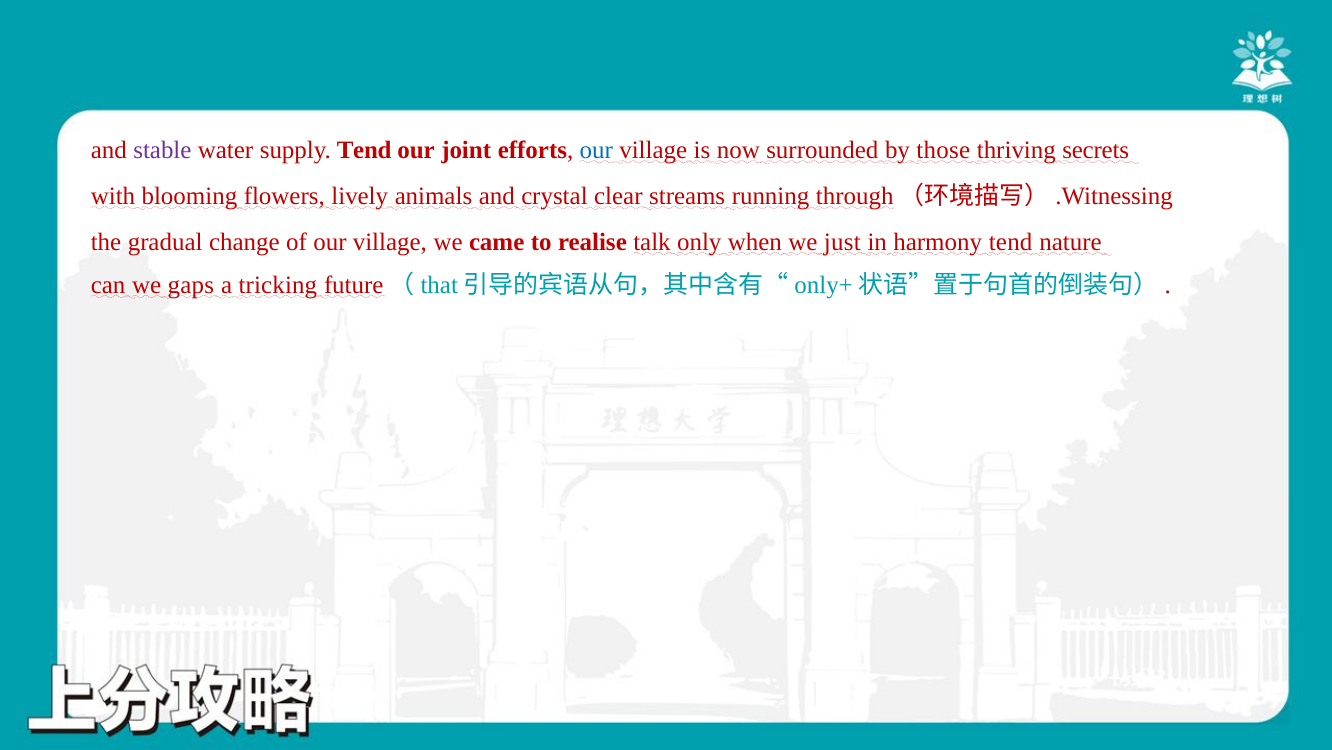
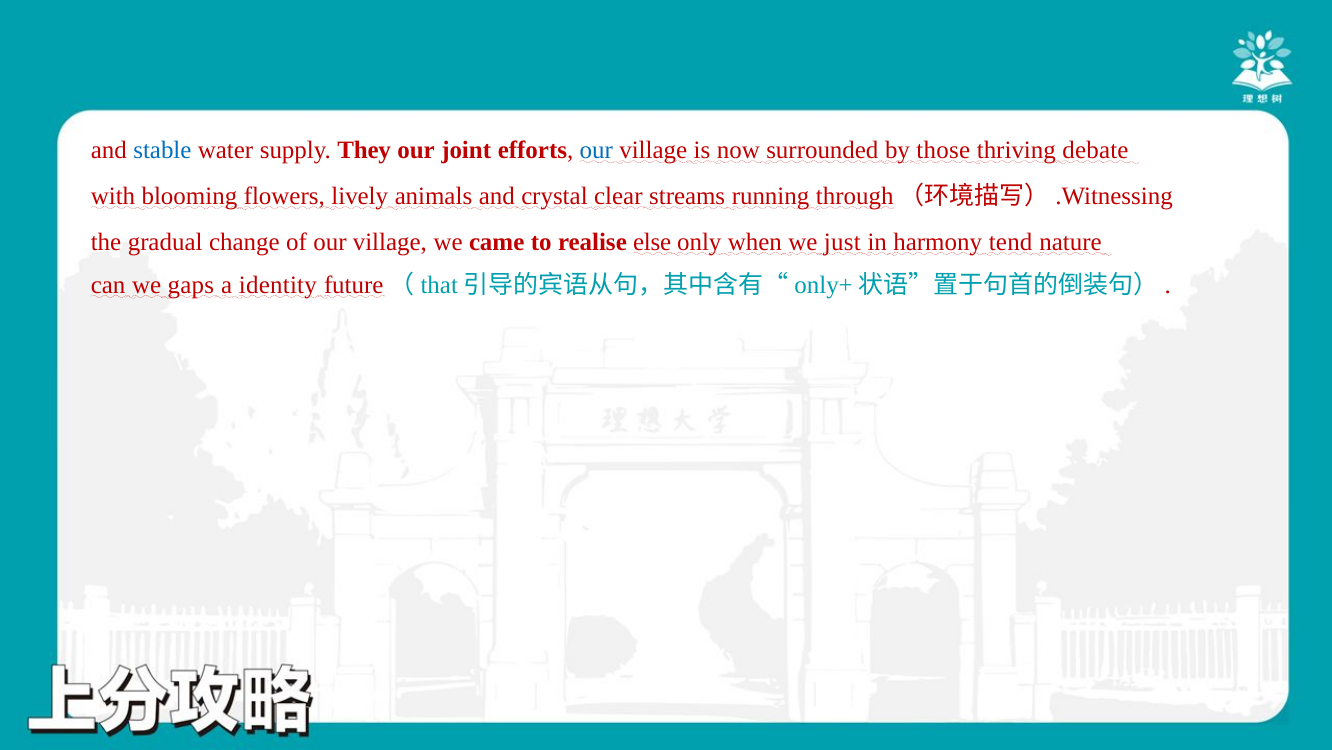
stable colour: purple -> blue (162, 150)
supply Tend: Tend -> They (364, 150)
secrets: secrets -> debate (1095, 150)
talk: talk -> else (652, 242)
tricking: tricking -> identity (278, 285)
